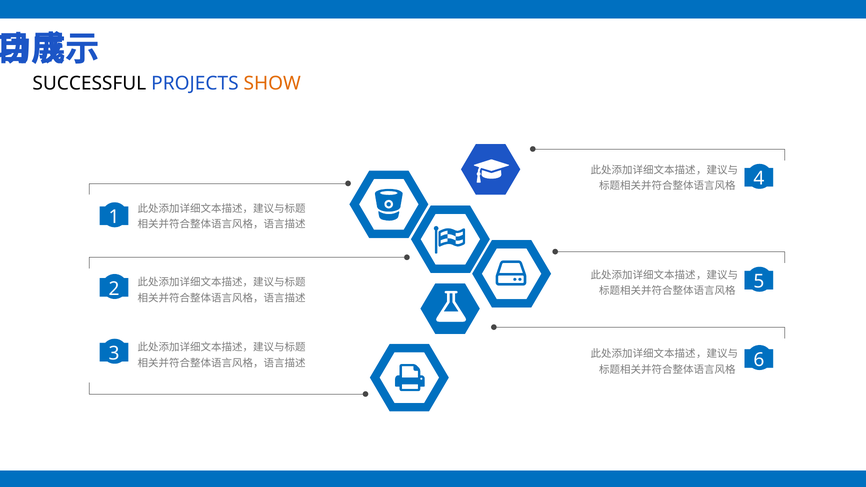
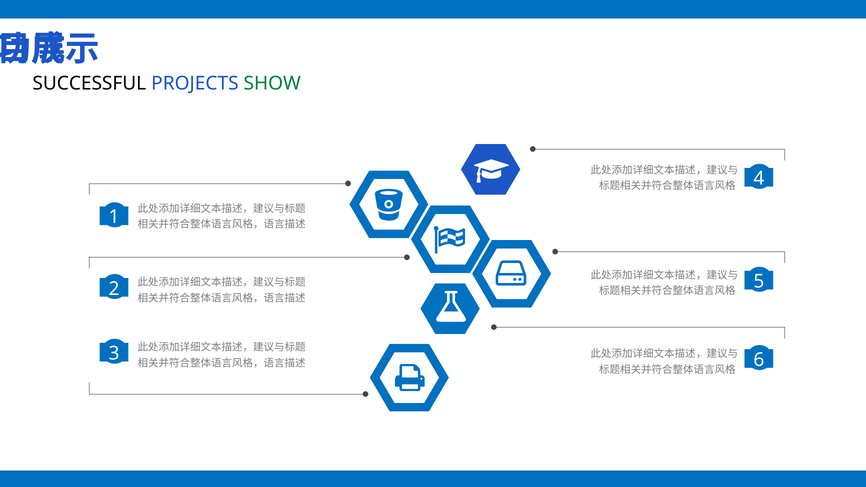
SHOW colour: orange -> green (272, 83)
